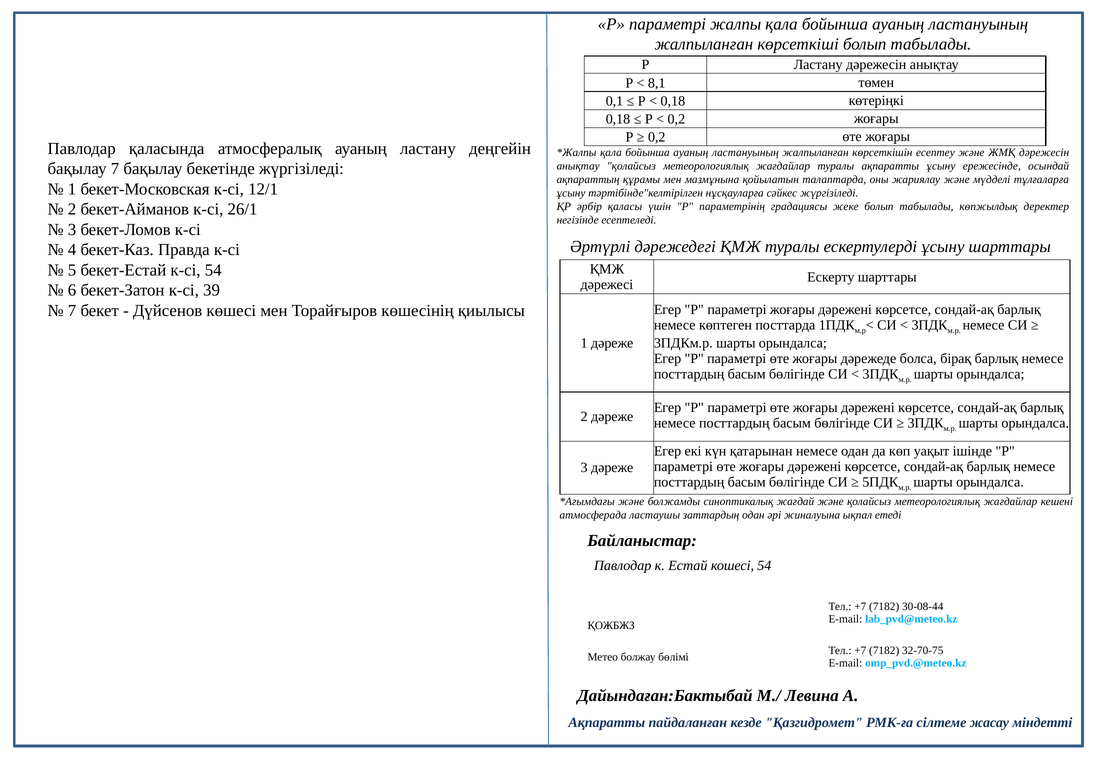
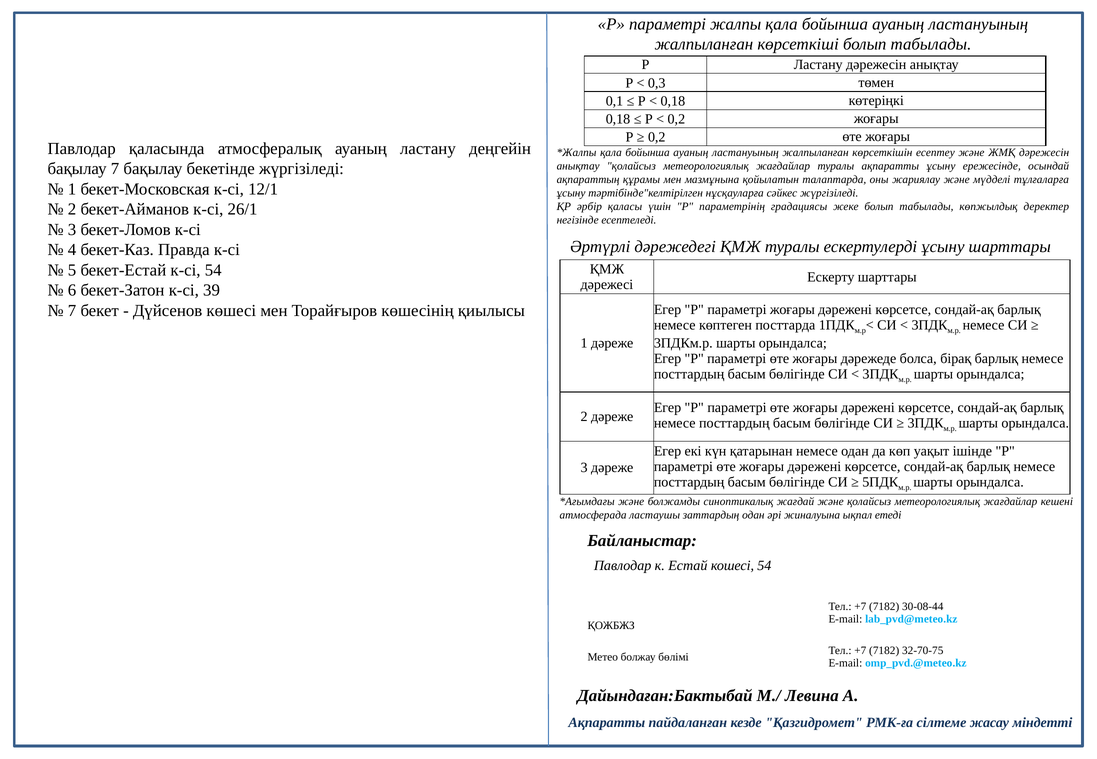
8,1: 8,1 -> 0,3 (657, 83)
